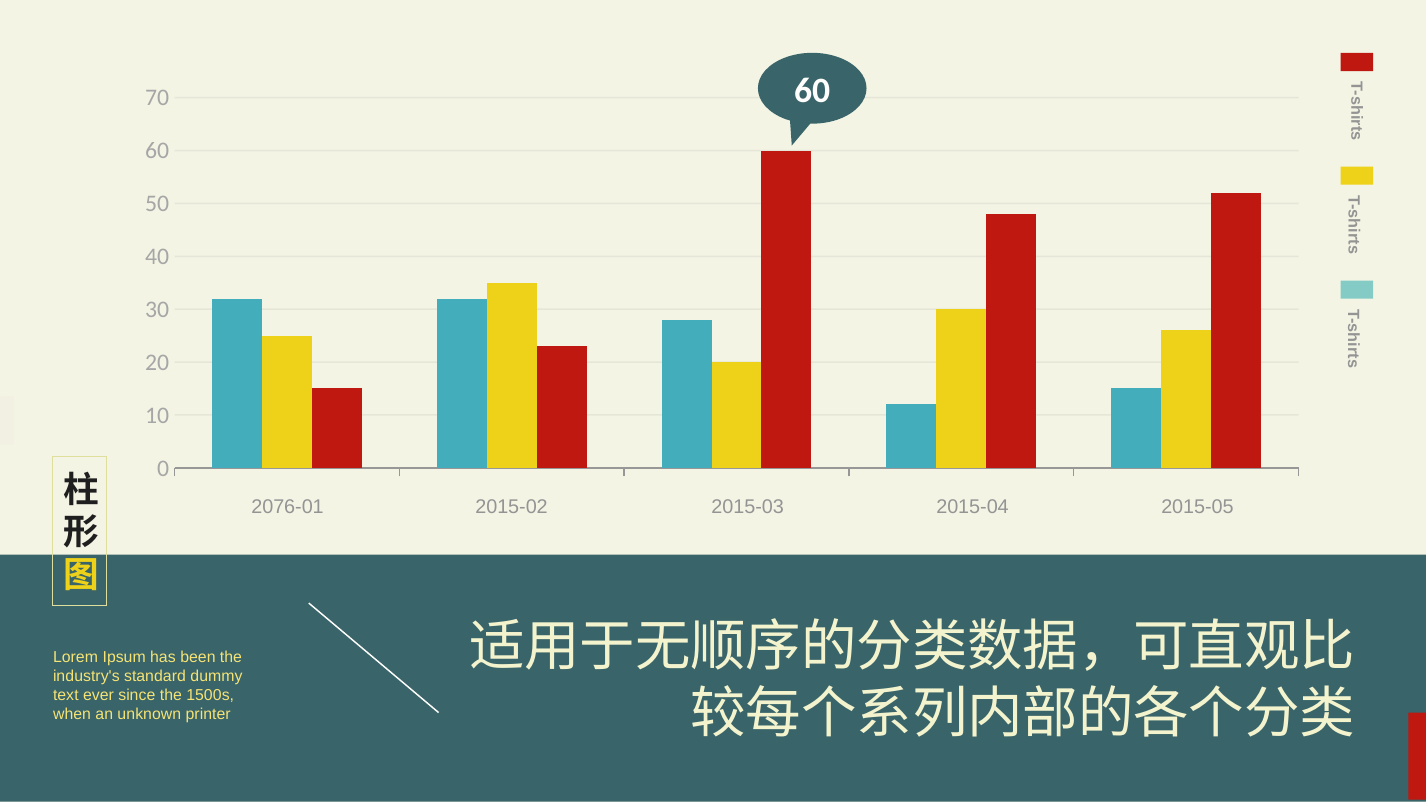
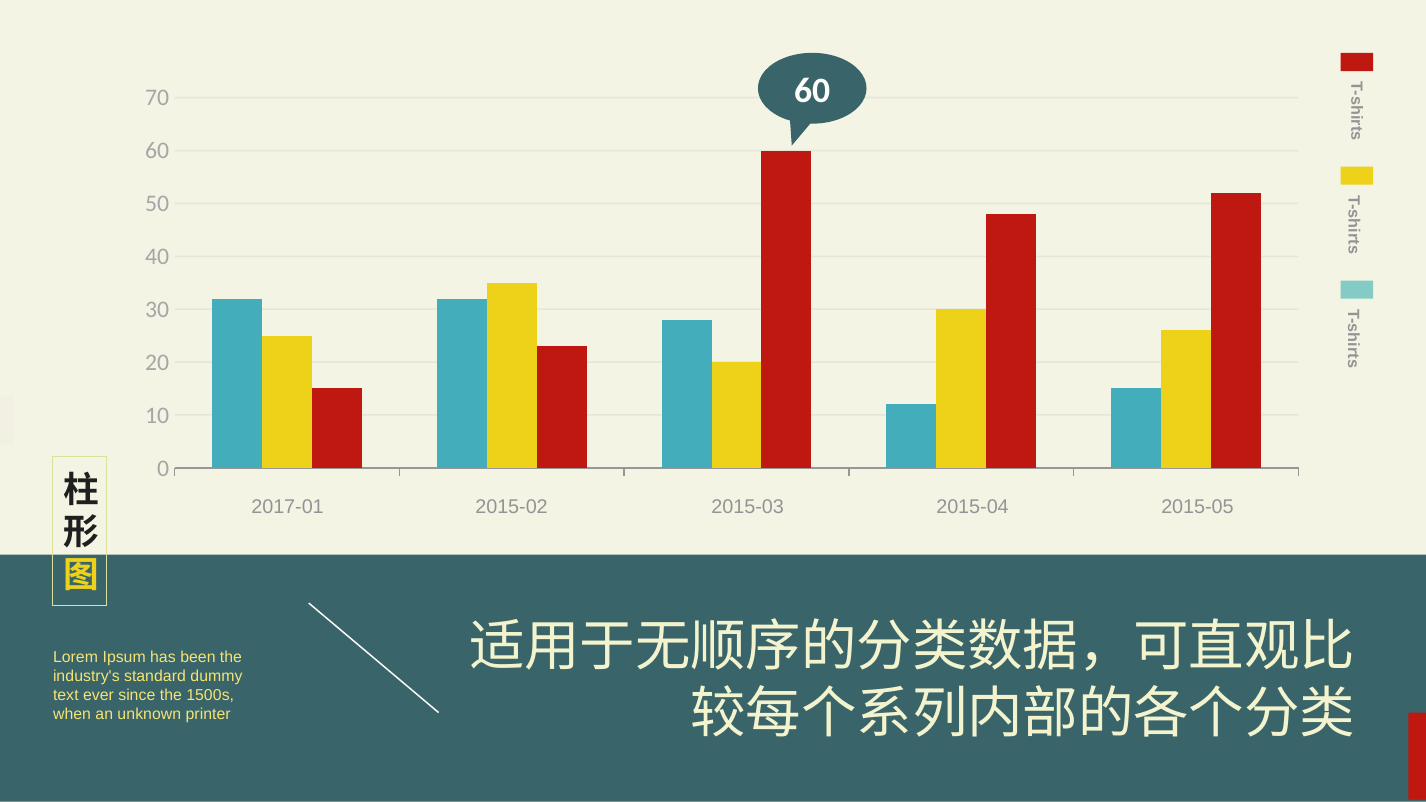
2076-01: 2076-01 -> 2017-01 (288, 507)
